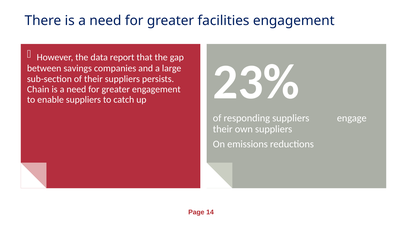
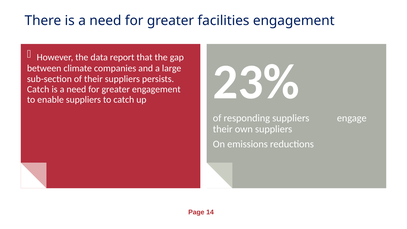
savings: savings -> climate (78, 68)
Chain: Chain -> Catch (38, 89)
